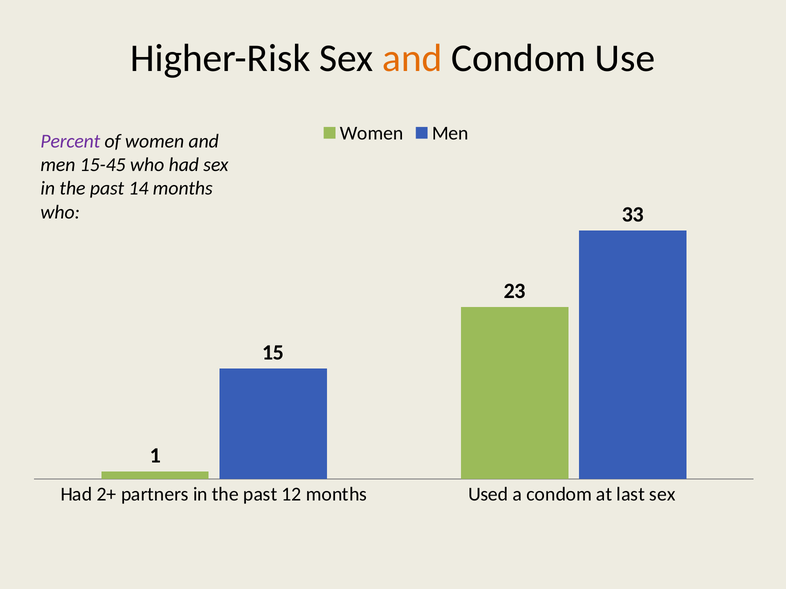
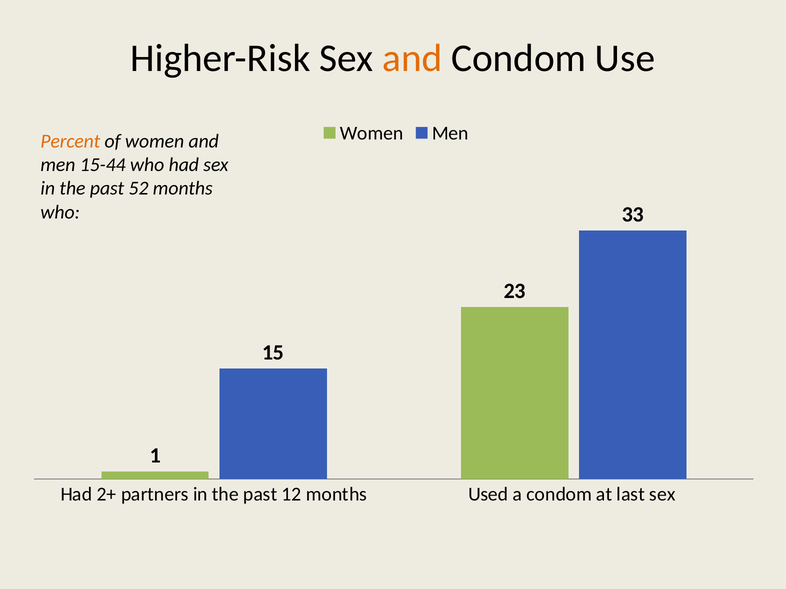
Percent colour: purple -> orange (70, 141)
15-45: 15-45 -> 15-44 (103, 165)
14: 14 -> 52 (139, 189)
